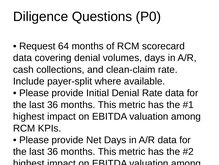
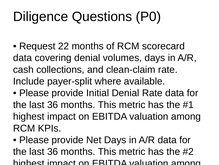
64: 64 -> 22 (64, 46)
